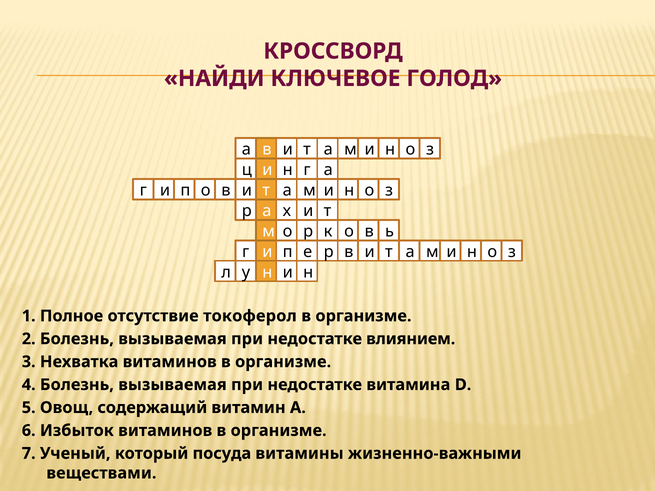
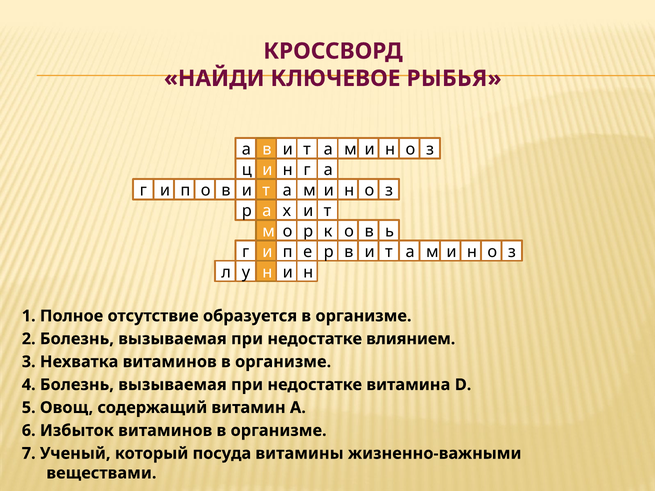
ГОЛОД: ГОЛОД -> РЫБЬЯ (454, 78)
токоферол: токоферол -> образуется (250, 316)
